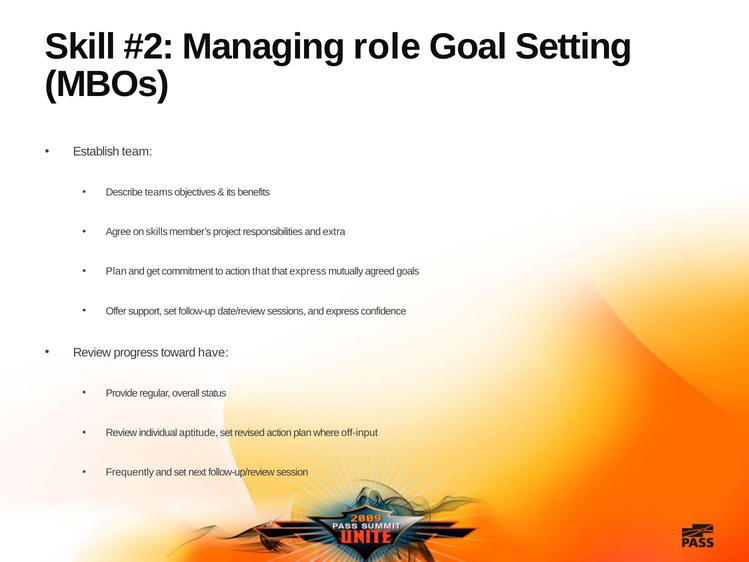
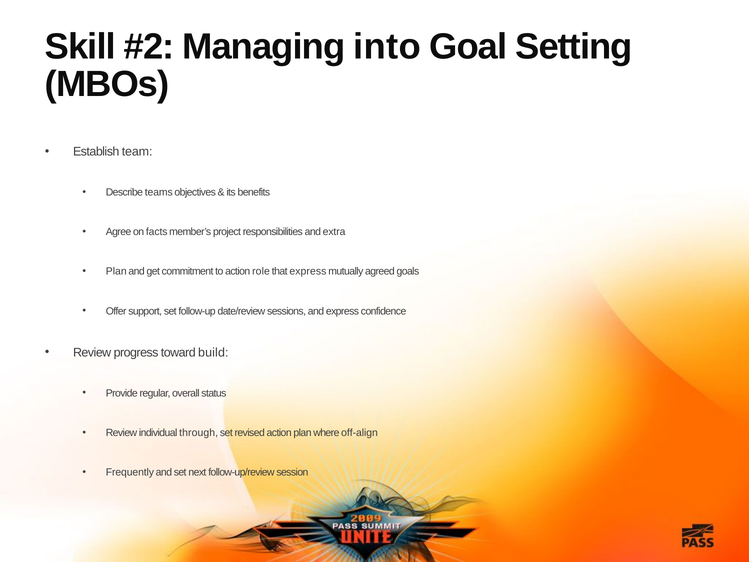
role: role -> into (387, 47)
skills: skills -> facts (157, 232)
action that: that -> role (261, 271)
have: have -> build (213, 352)
aptitude: aptitude -> through (199, 432)
off-input: off-input -> off-align (360, 432)
